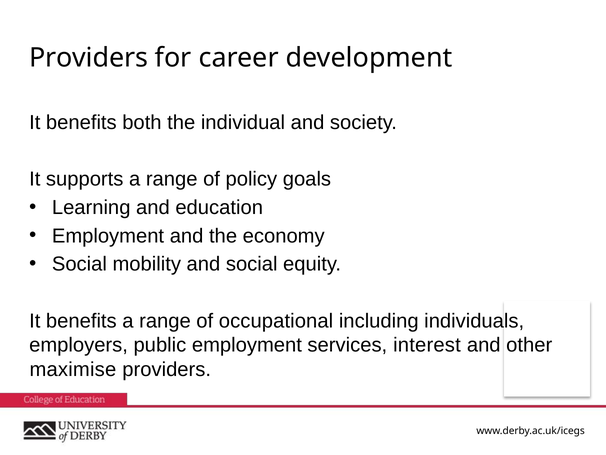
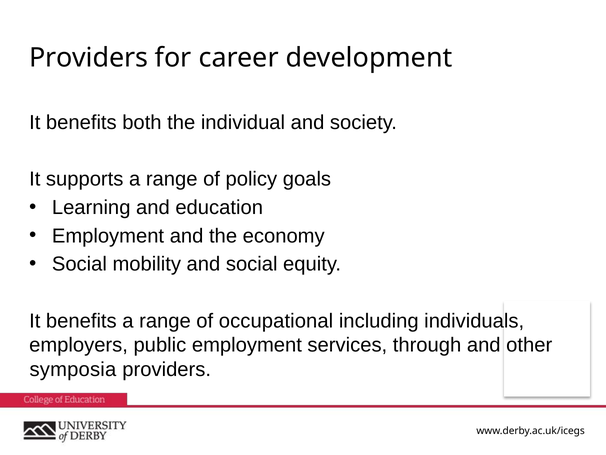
interest: interest -> through (427, 345)
maximise: maximise -> symposia (73, 369)
